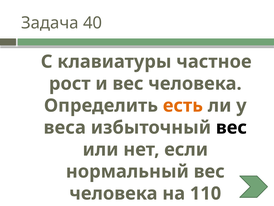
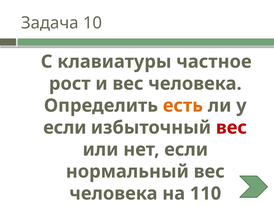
40: 40 -> 10 (93, 23)
веса: веса -> если (65, 127)
вес colour: black -> red (231, 127)
